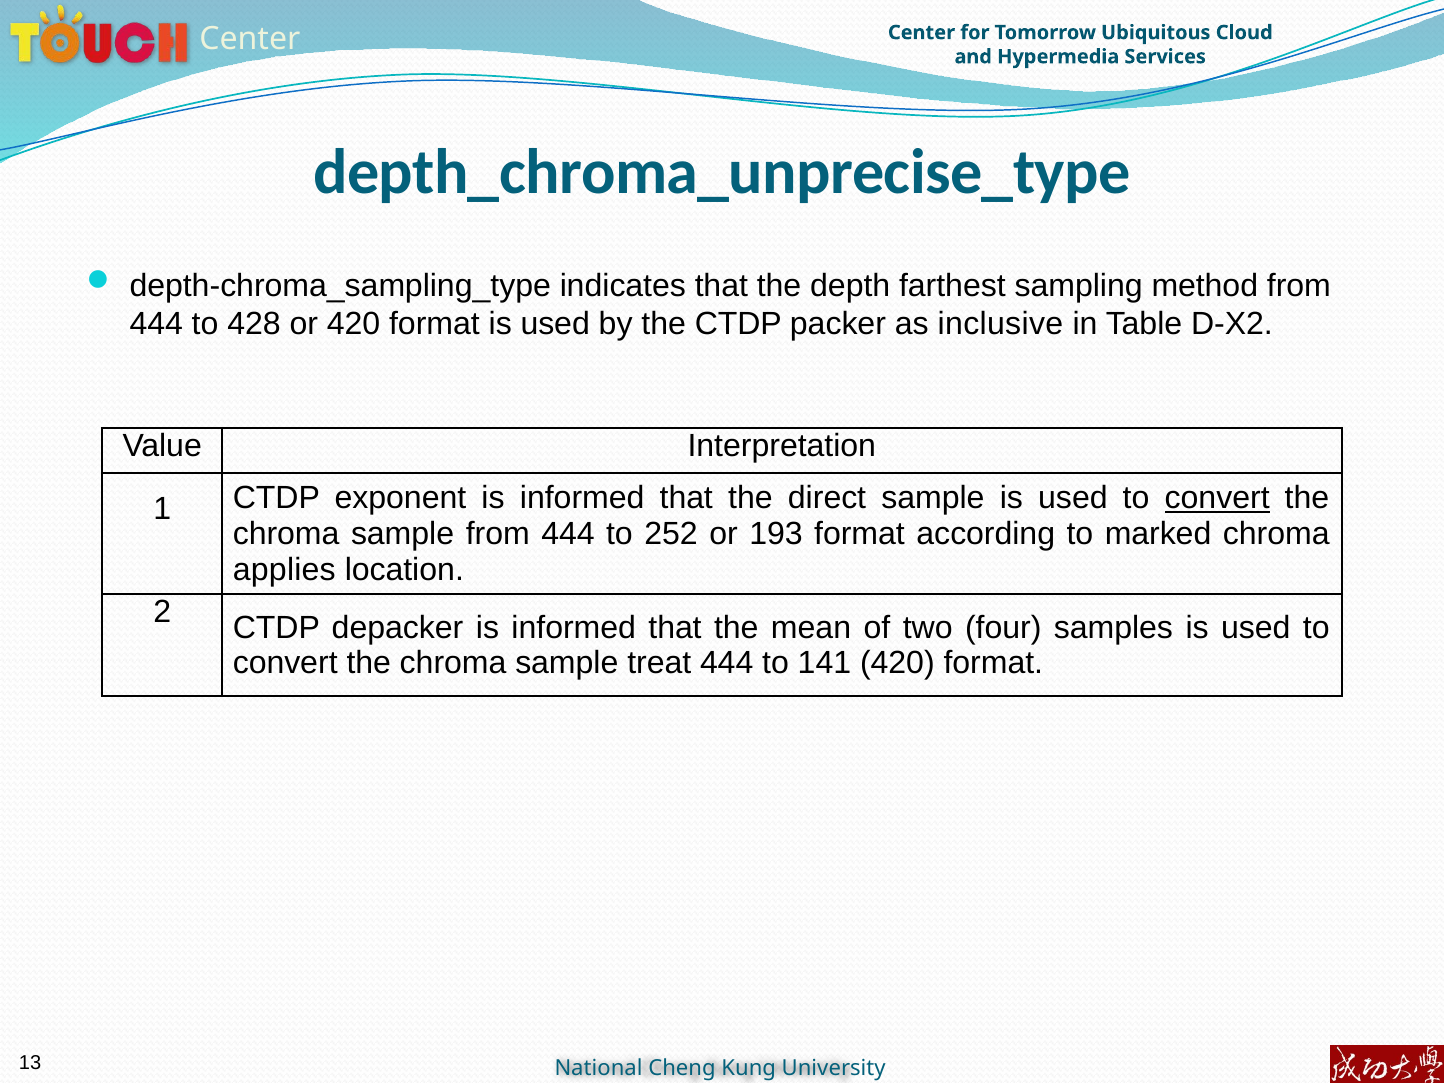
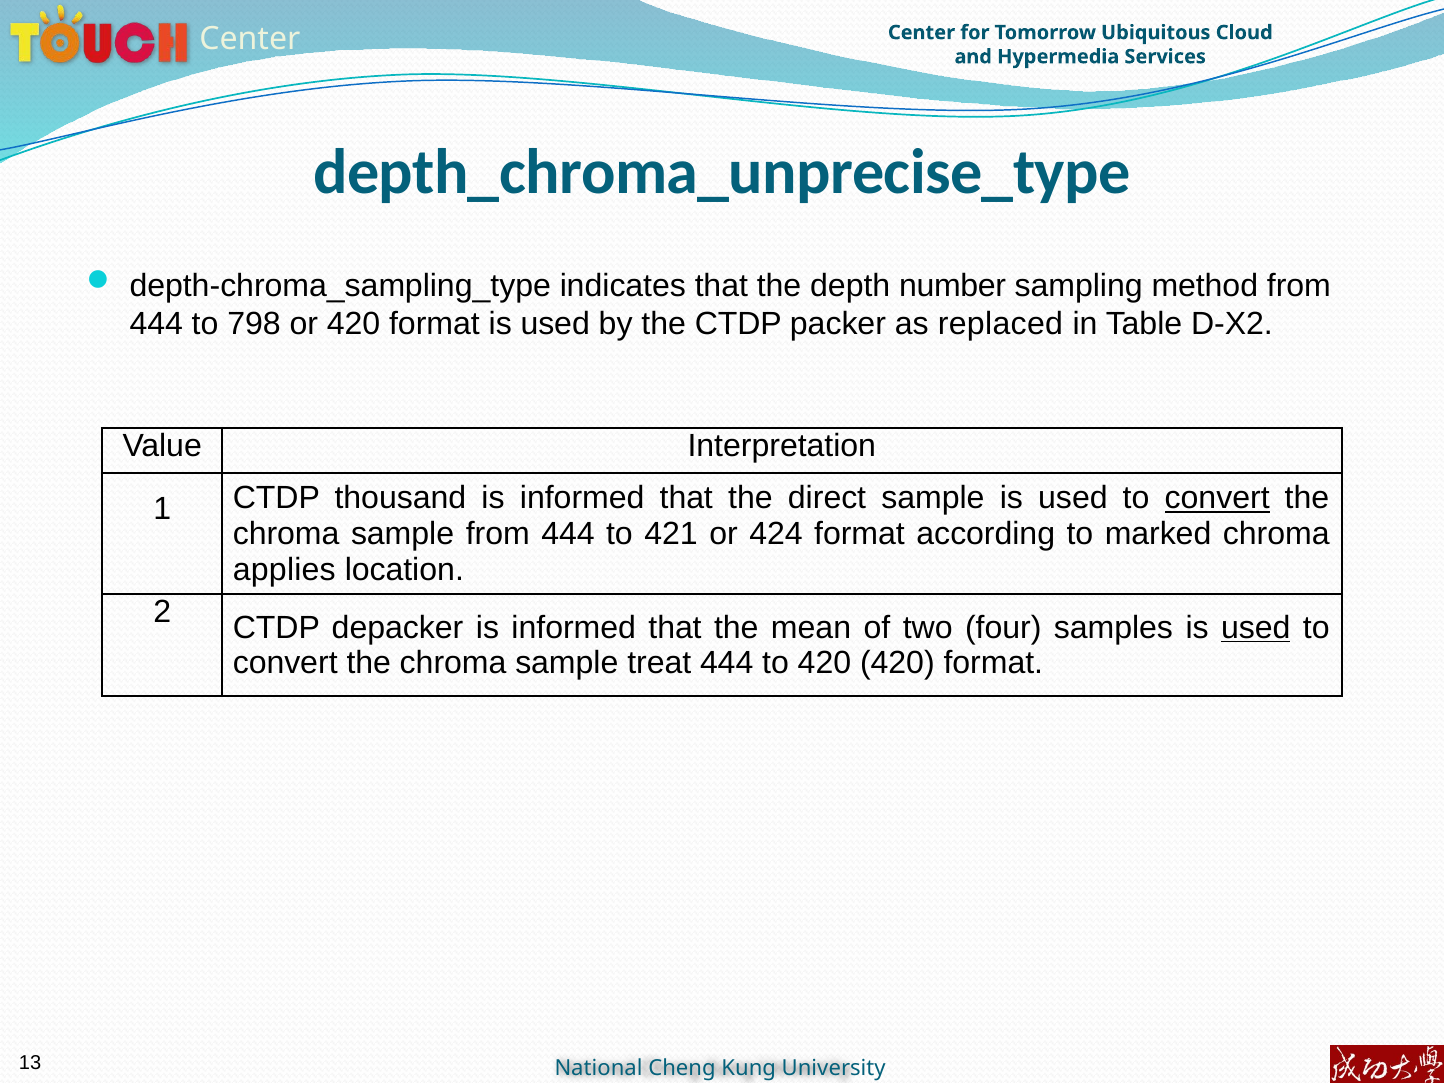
farthest: farthest -> number (953, 286)
428: 428 -> 798 (254, 324)
inclusive: inclusive -> replaced (1000, 324)
exponent: exponent -> thousand (400, 498)
252: 252 -> 421 (671, 534)
193: 193 -> 424 (776, 534)
used underline: none -> present (1256, 628)
to 141: 141 -> 420 (824, 663)
